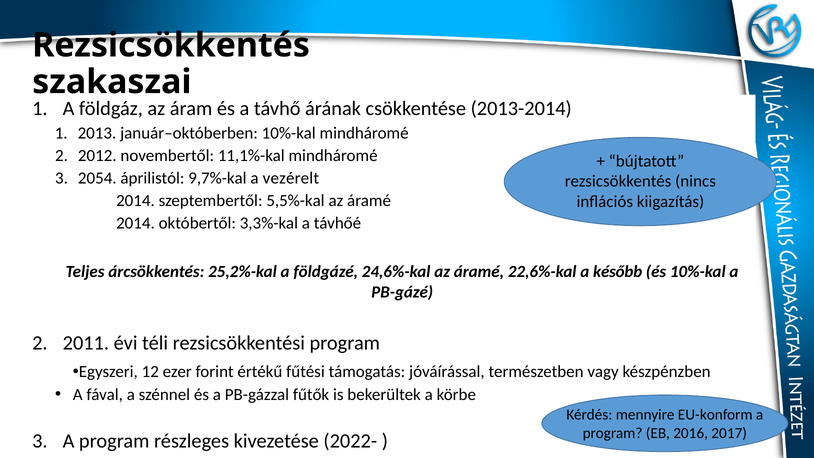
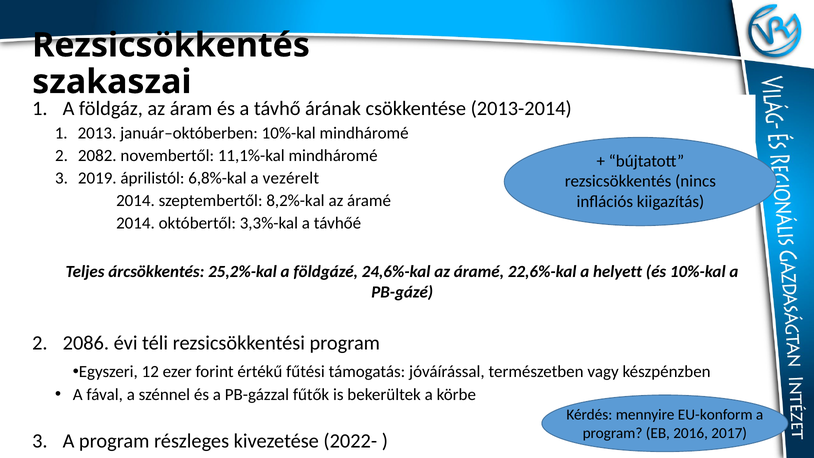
2012: 2012 -> 2082 (97, 156)
2054: 2054 -> 2019 (97, 178)
9,7%-kal: 9,7%-kal -> 6,8%-kal (217, 178)
5,5%-kal: 5,5%-kal -> 8,2%-kal (295, 201)
később: később -> helyett (618, 272)
2011: 2011 -> 2086 (86, 343)
